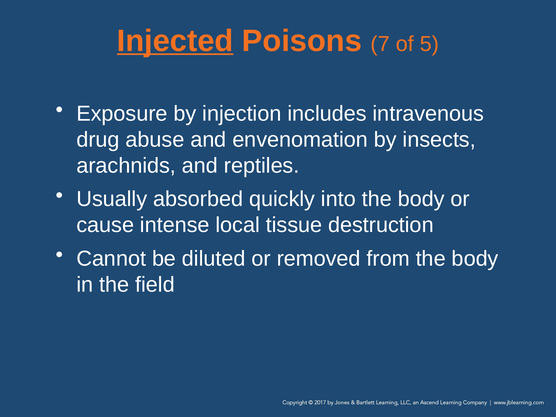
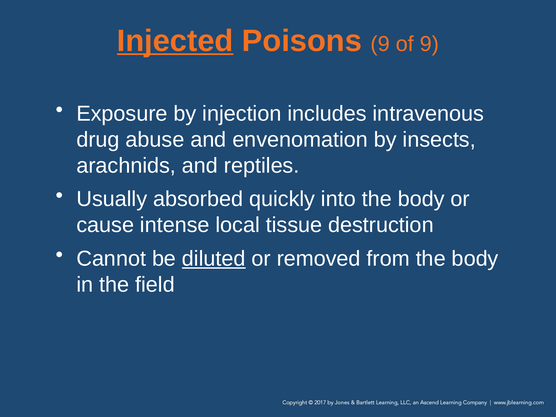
Poisons 7: 7 -> 9 (380, 44)
of 5: 5 -> 9 (429, 44)
diluted underline: none -> present (214, 259)
